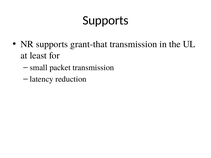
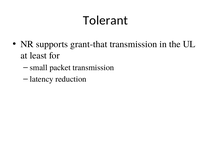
Supports: Supports -> Tolerant (105, 20)
